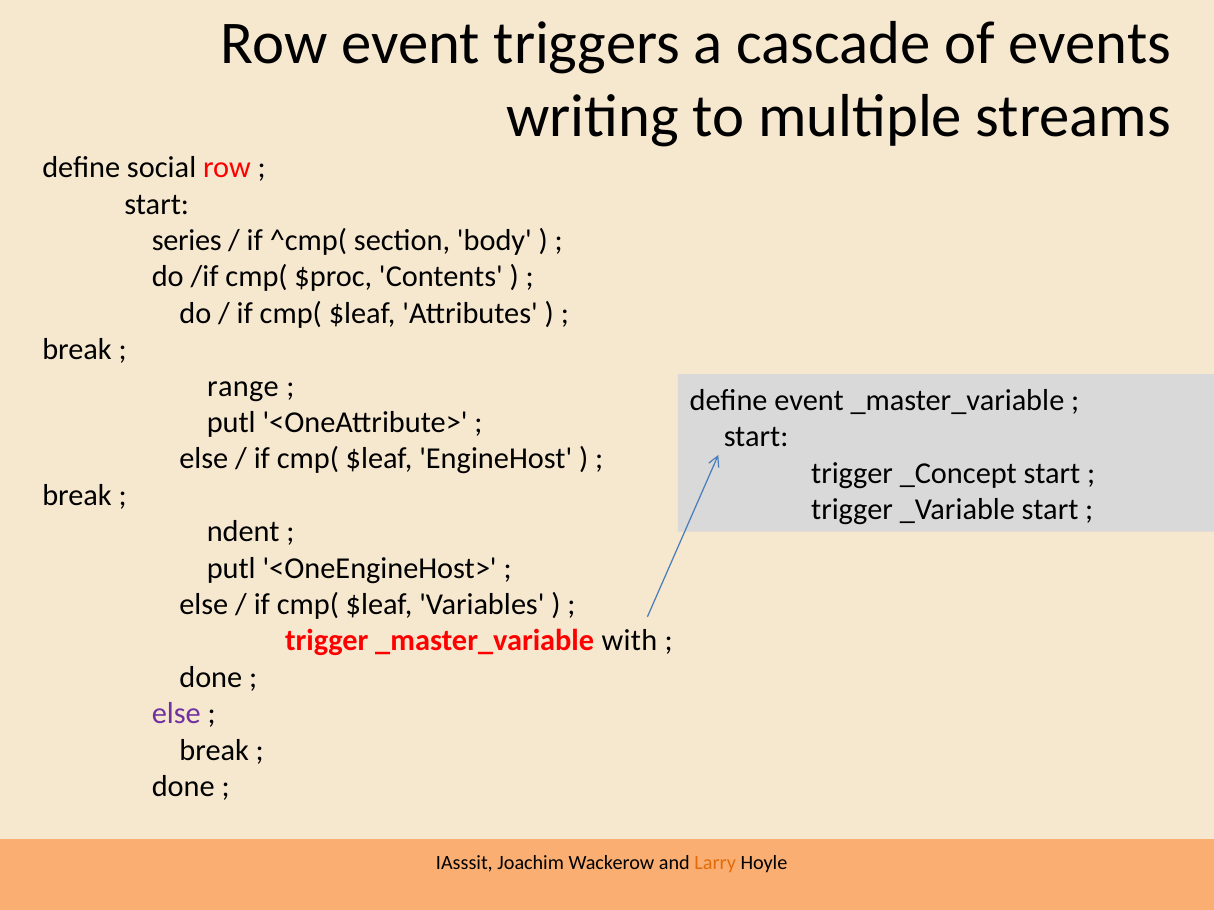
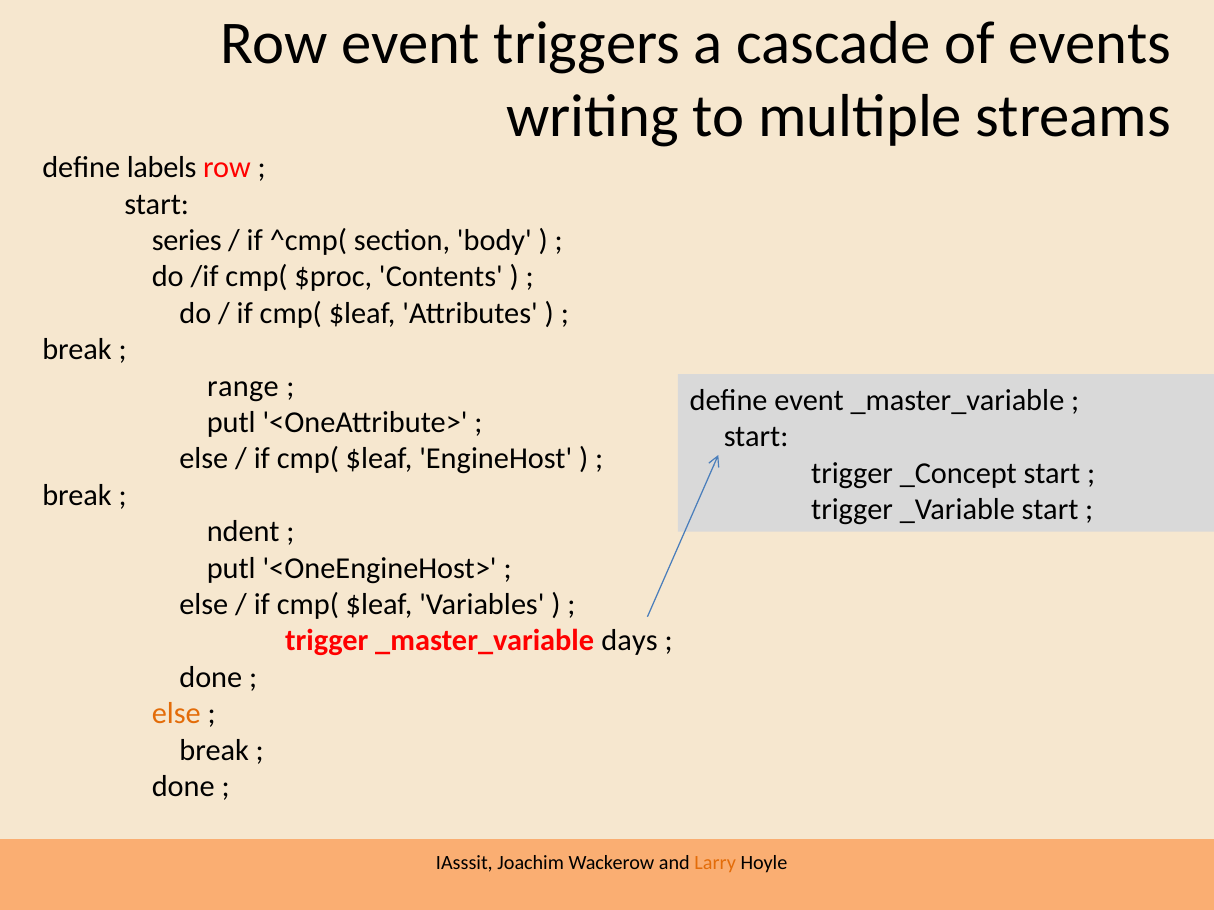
social: social -> labels (162, 168)
with: with -> days (630, 641)
else colour: purple -> orange (176, 714)
